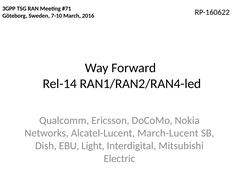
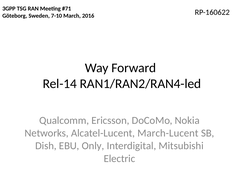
Light: Light -> Only (93, 146)
